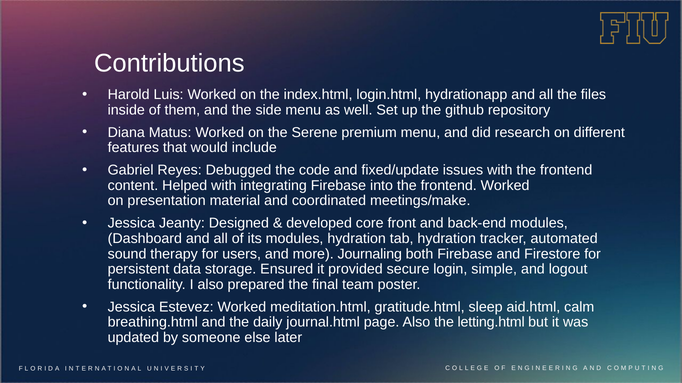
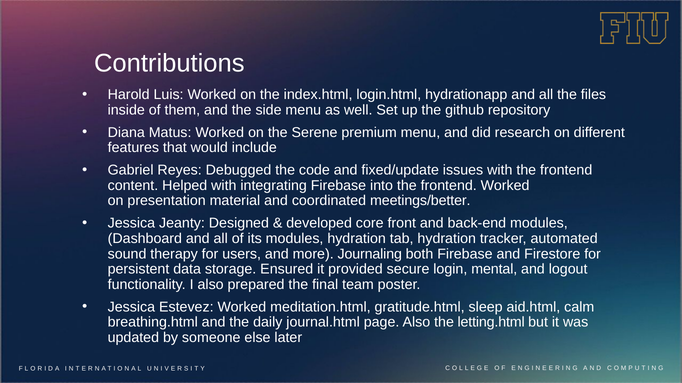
meetings/make: meetings/make -> meetings/better (420, 201)
simple: simple -> mental (494, 270)
